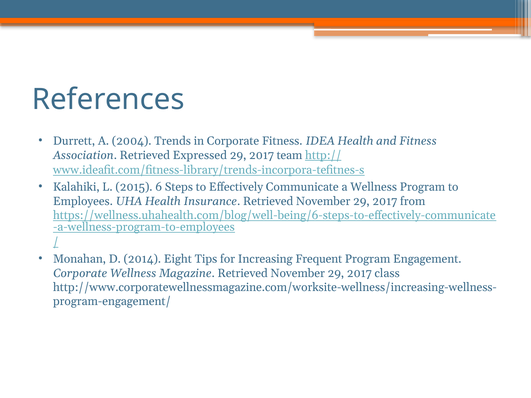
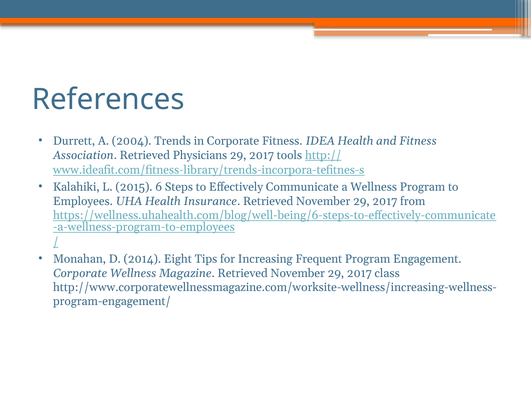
Expressed: Expressed -> Physicians (200, 155)
team: team -> tools (289, 155)
